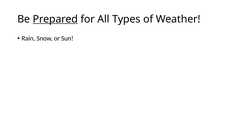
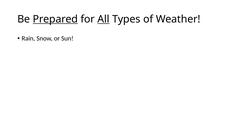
All underline: none -> present (103, 19)
